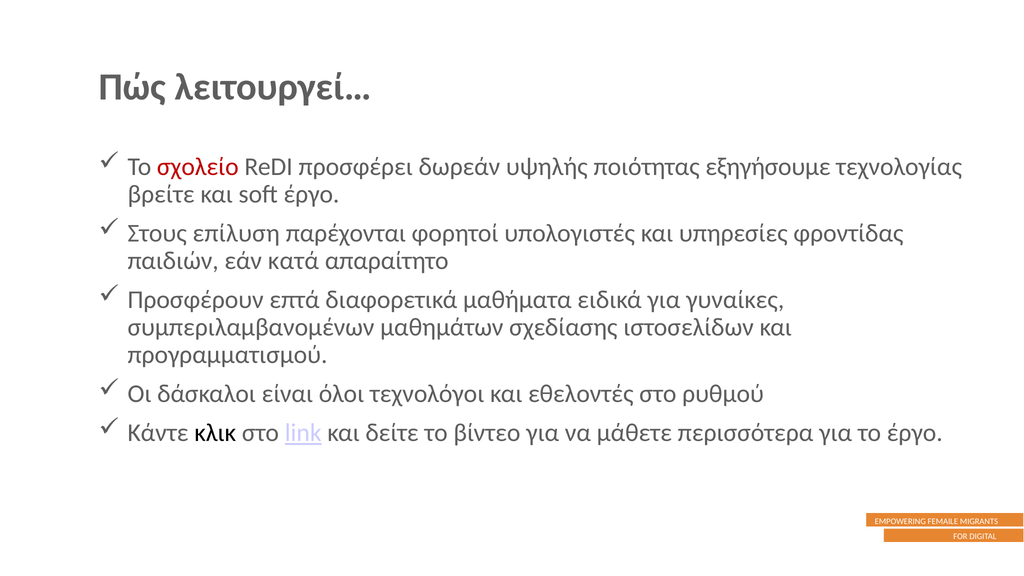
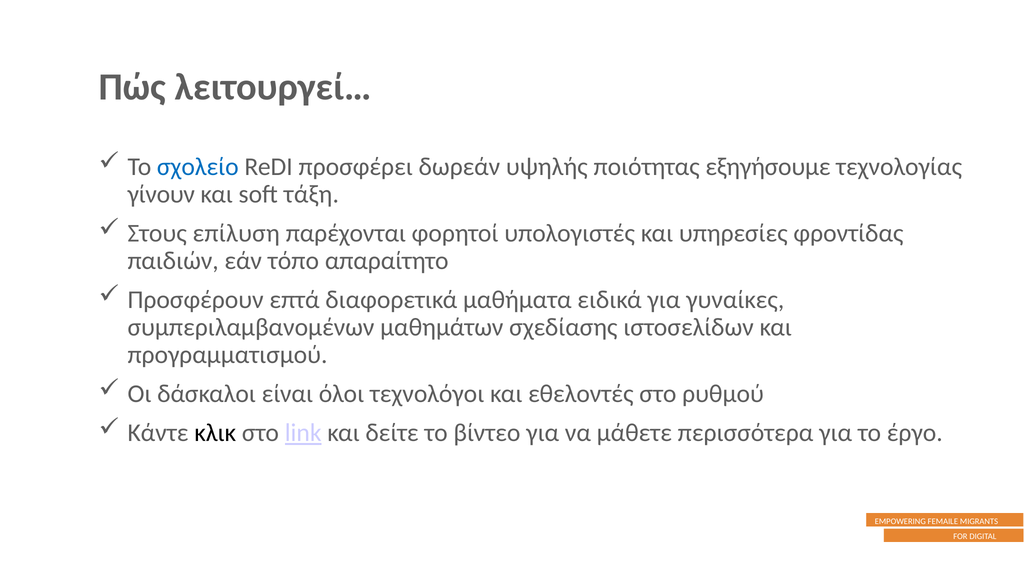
σχολείο colour: red -> blue (198, 167)
βρείτε: βρείτε -> γίνουν (161, 194)
soft έργο: έργο -> τάξη (311, 194)
κατά: κατά -> τόπο (293, 261)
